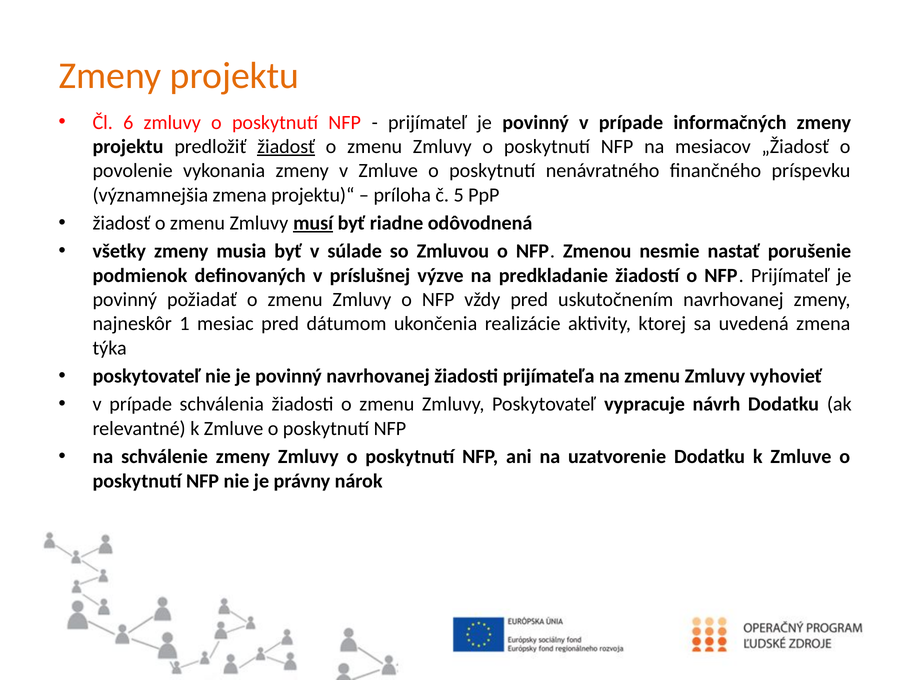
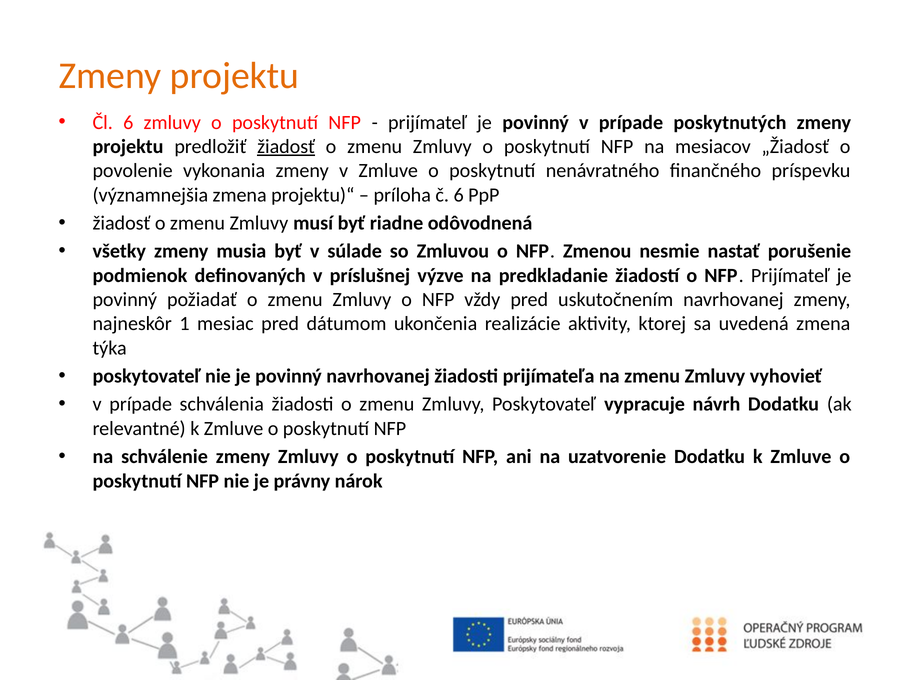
informačných: informačných -> poskytnutých (730, 122)
č 5: 5 -> 6 (459, 195)
musí underline: present -> none (313, 223)
